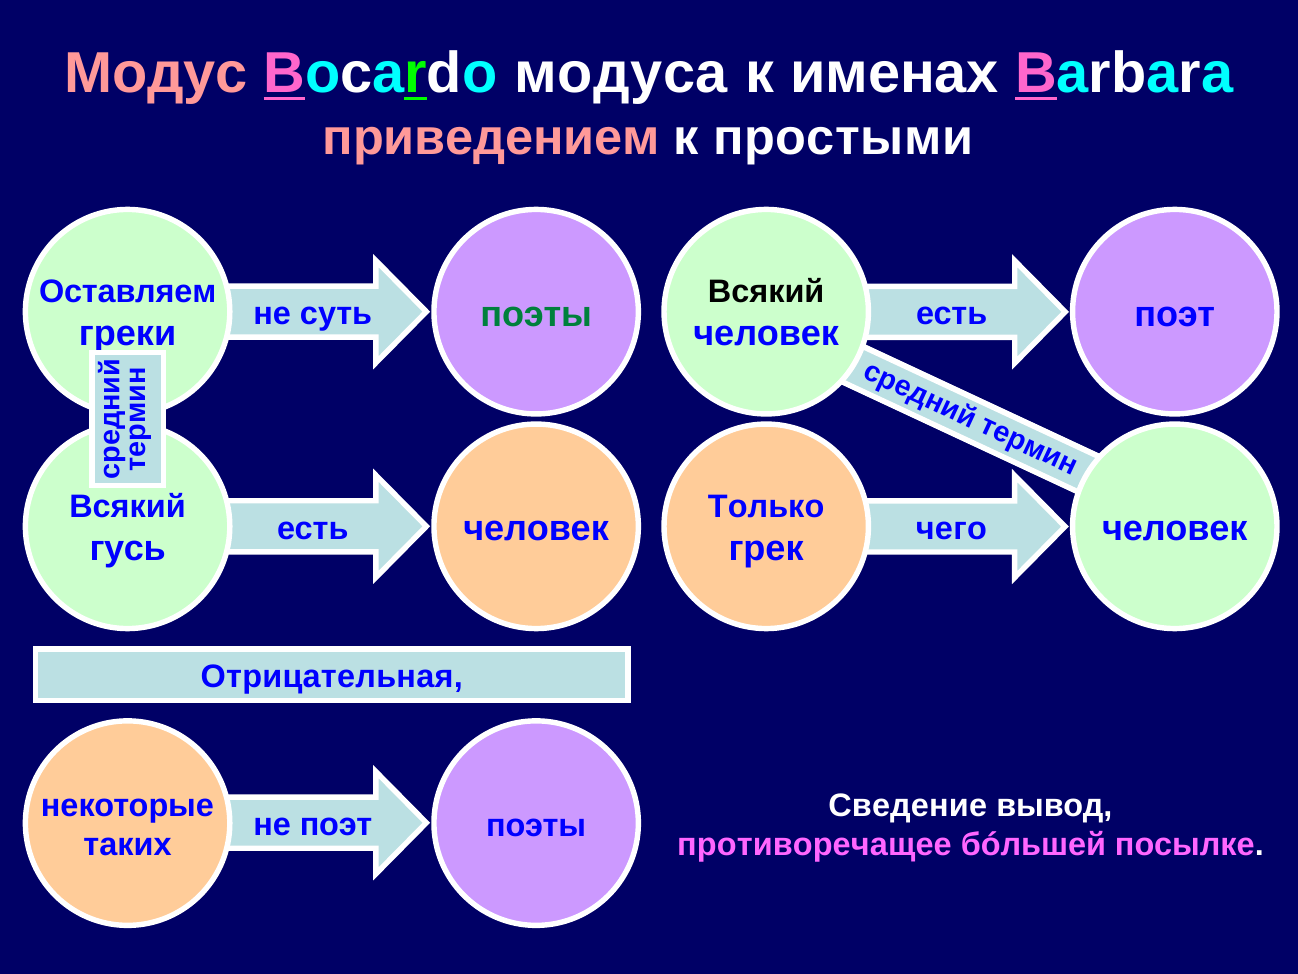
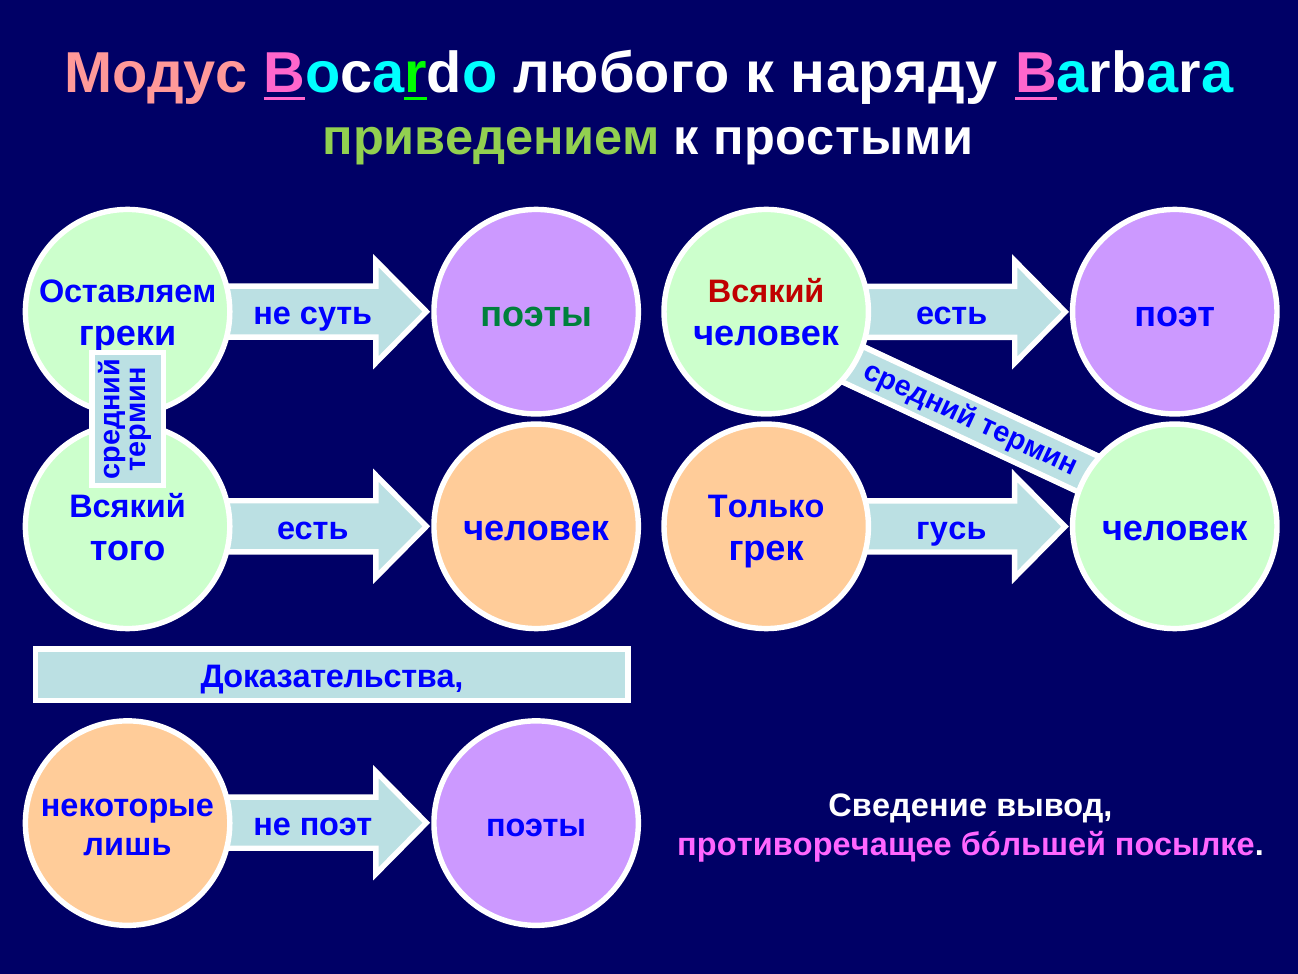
модуса: модуса -> любого (621, 74)
именах: именах -> наряду (894, 74)
приведением colour: pink -> light green (491, 138)
Всякий colour: black -> red (766, 292)
чего: чего -> гусь (951, 528)
гусь: гусь -> того (128, 548)
Отрицательная: Отрицательная -> Доказательства (332, 677)
таких: таких -> лишь (127, 844)
